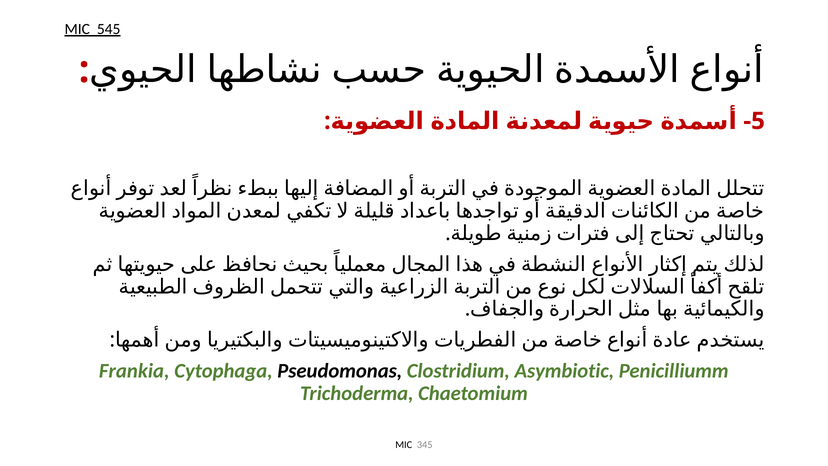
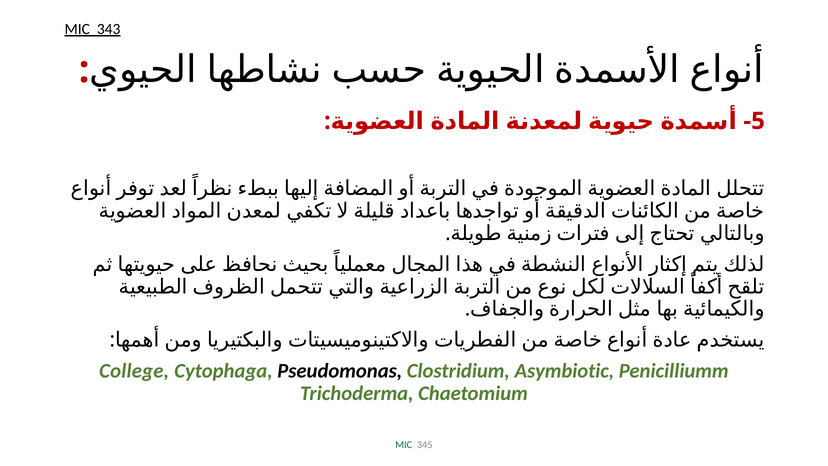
545: 545 -> 343 (109, 29)
Frankia: Frankia -> College (134, 371)
MIC colour: black -> green (404, 445)
